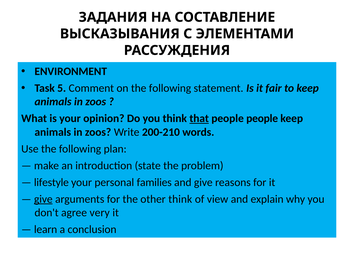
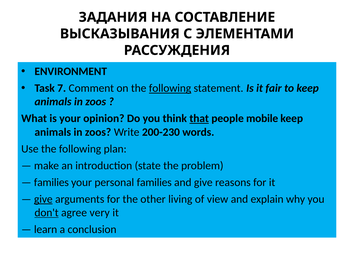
5: 5 -> 7 (62, 88)
following underline: none -> present (170, 88)
people people: people -> mobile (262, 118)
200-210: 200-210 -> 200-230 (161, 132)
lifestyle: lifestyle -> families (51, 182)
other think: think -> living (180, 199)
don't underline: none -> present (47, 212)
